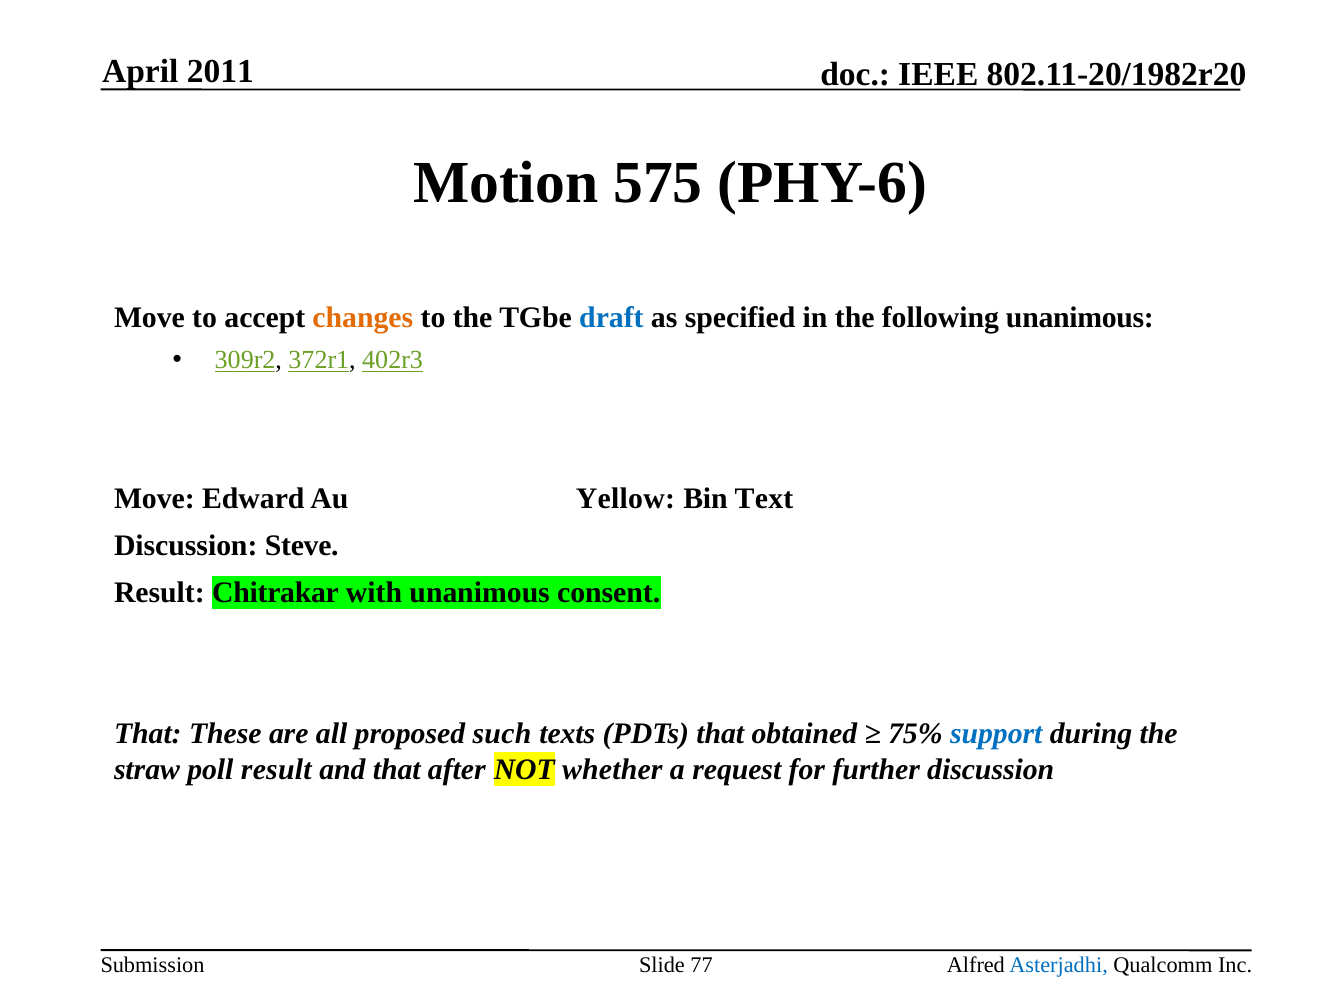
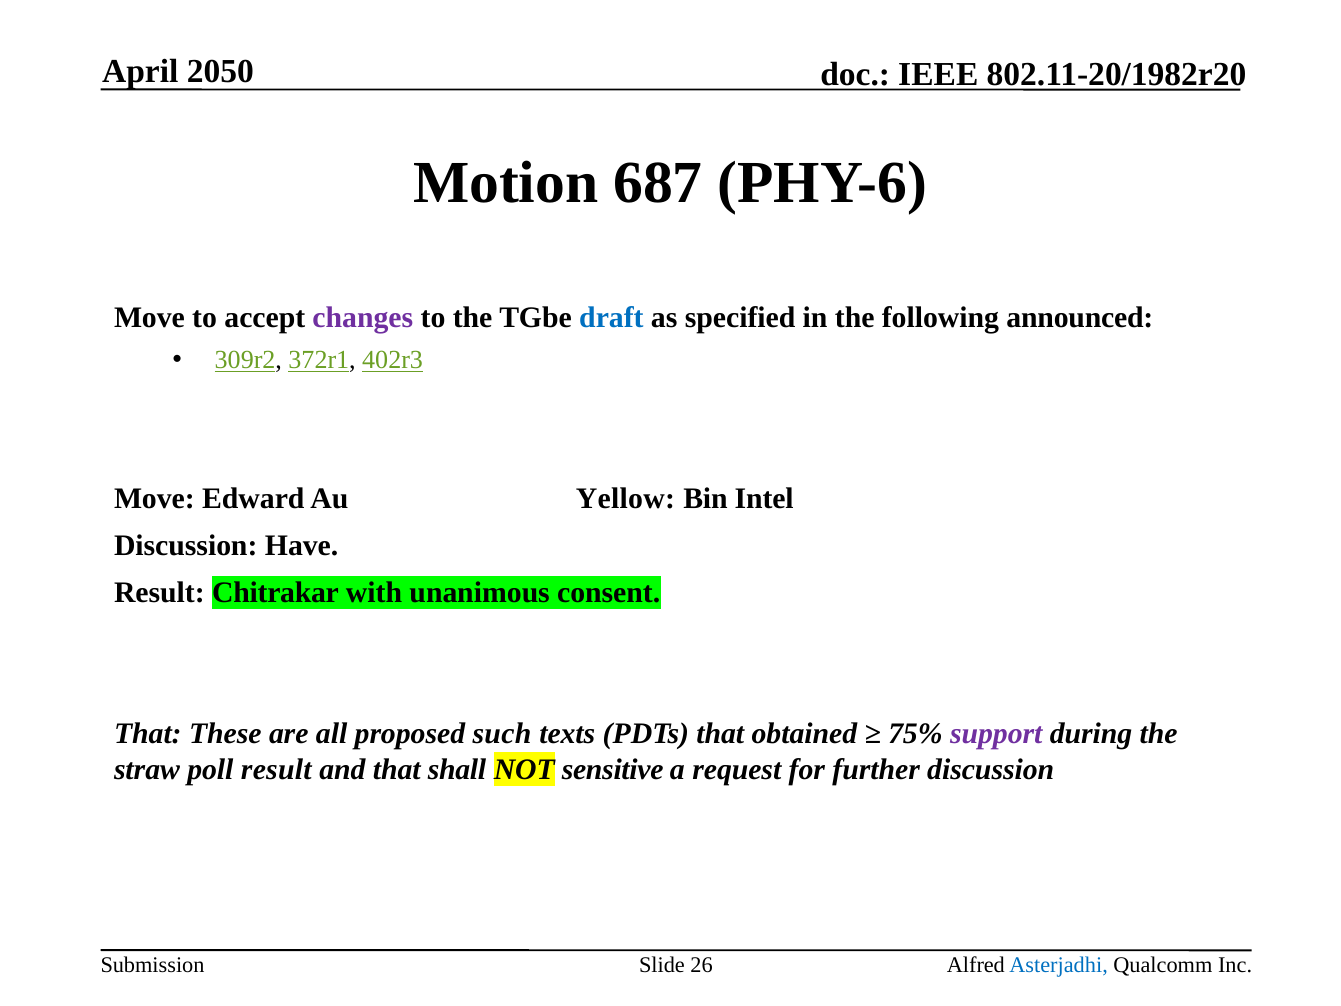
2011: 2011 -> 2050 (220, 71)
575: 575 -> 687 (658, 183)
changes colour: orange -> purple (363, 317)
following unanimous: unanimous -> announced (1080, 317)
Text: Text -> Intel (764, 499)
Steve: Steve -> Have (302, 546)
support colour: blue -> purple (996, 733)
after: after -> shall (457, 769)
whether: whether -> sensitive (613, 769)
77: 77 -> 26 (702, 965)
